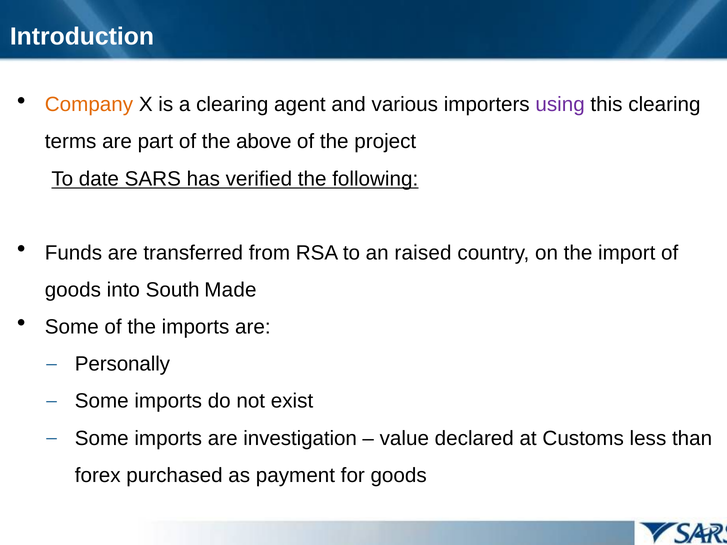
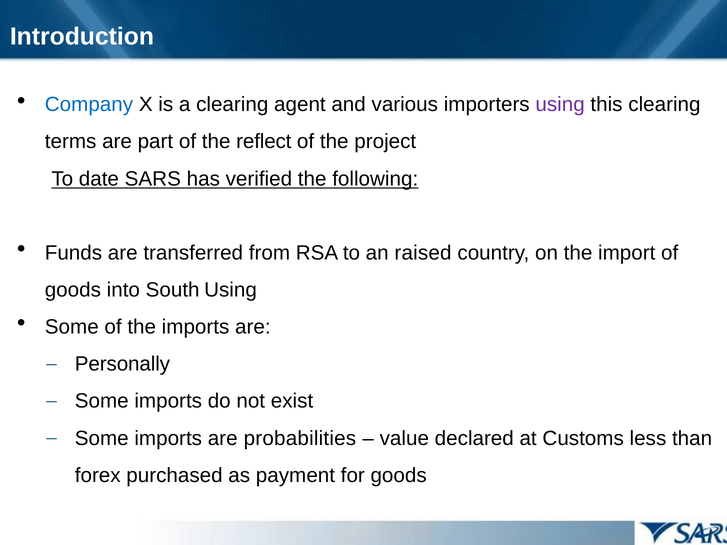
Company colour: orange -> blue (89, 105)
above: above -> reflect (264, 142)
South Made: Made -> Using (231, 290)
investigation: investigation -> probabilities (300, 438)
